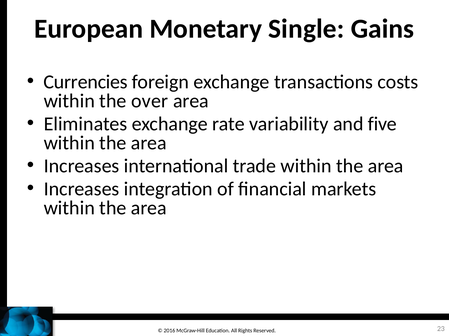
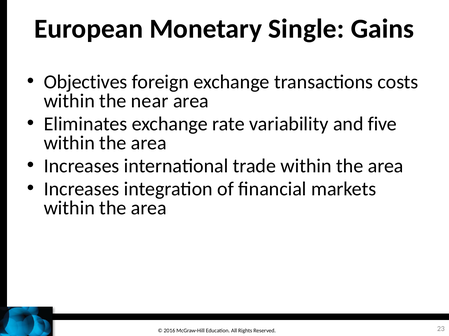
Currencies: Currencies -> Objectives (86, 82)
over: over -> near (150, 101)
